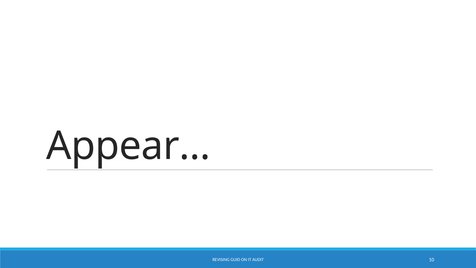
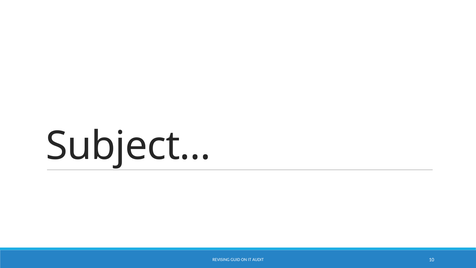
Appear…: Appear… -> Subject… (128, 146)
